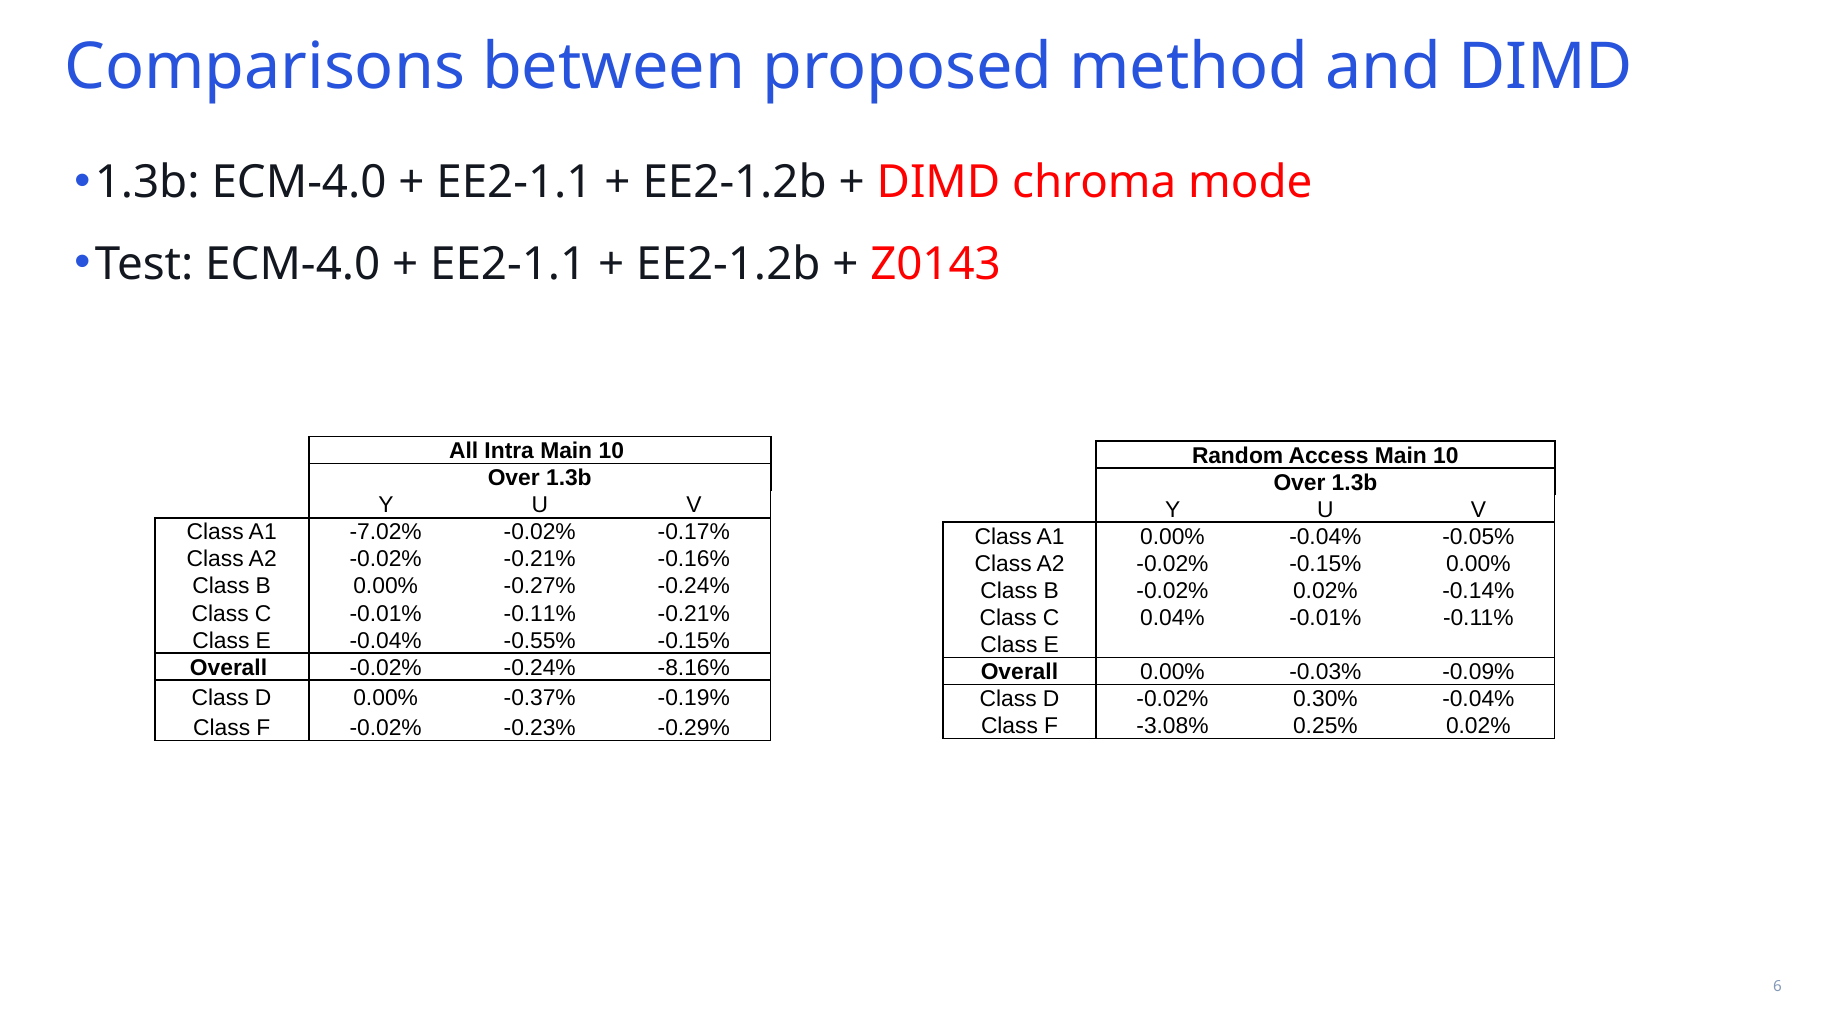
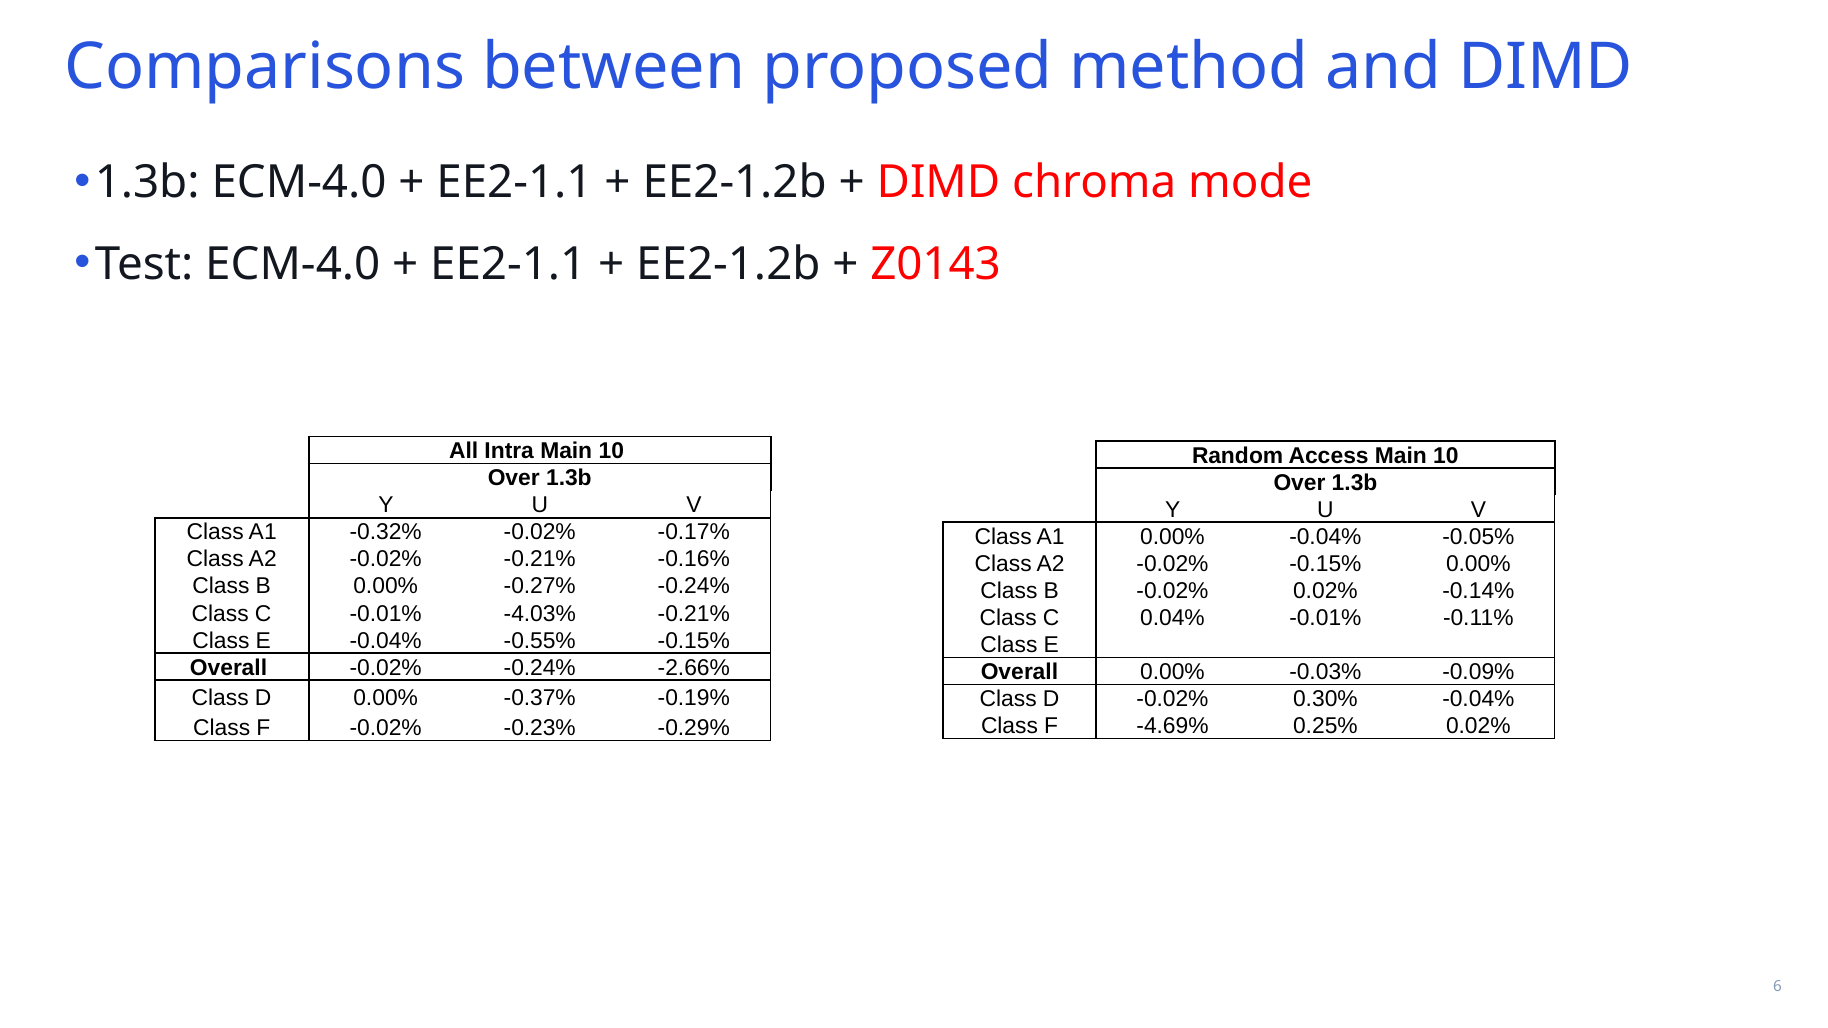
-7.02%: -7.02% -> -0.32% (386, 532)
C -0.01% -0.11%: -0.11% -> -4.03% (540, 614)
-8.16%: -8.16% -> -2.66% (694, 668)
-3.08%: -3.08% -> -4.69% (1173, 726)
